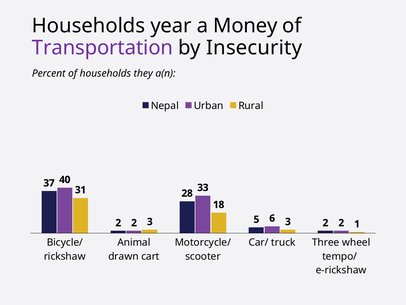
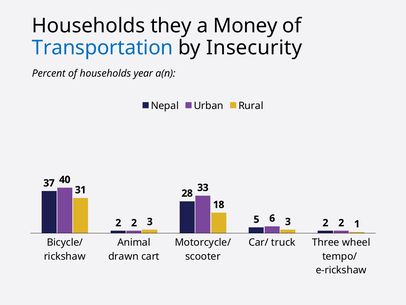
year: year -> they (171, 26)
Transportation colour: purple -> blue (103, 48)
they: they -> year (143, 73)
